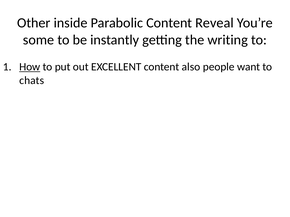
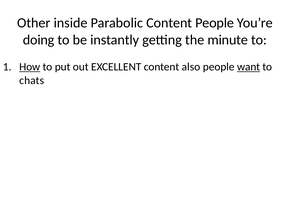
Content Reveal: Reveal -> People (215, 23)
some: some -> doing (39, 40)
writing: writing -> minute (228, 40)
want underline: none -> present (249, 67)
